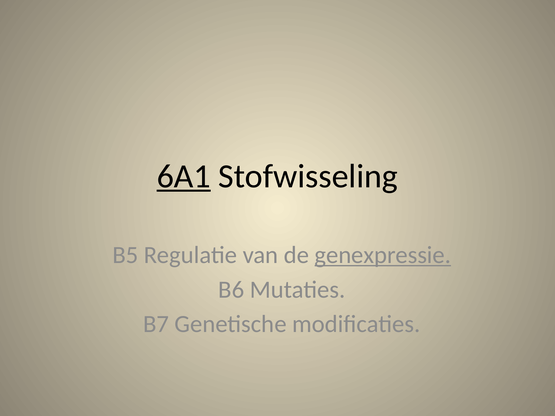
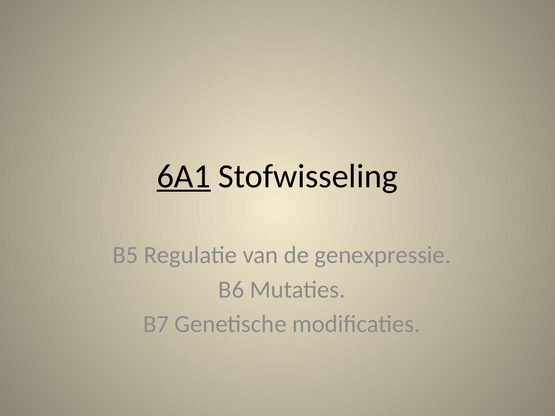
genexpressie underline: present -> none (383, 255)
